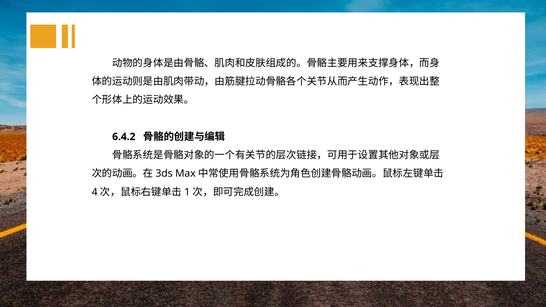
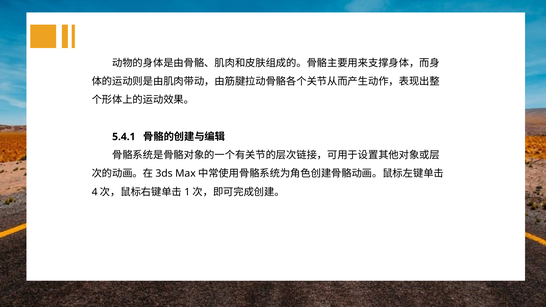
6.4.2: 6.4.2 -> 5.4.1 (124, 137)
